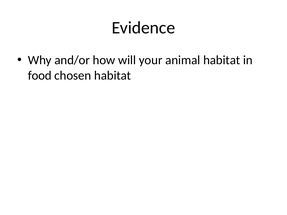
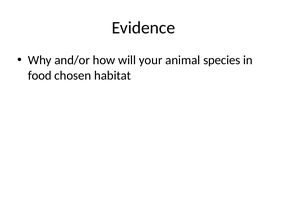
animal habitat: habitat -> species (222, 60)
